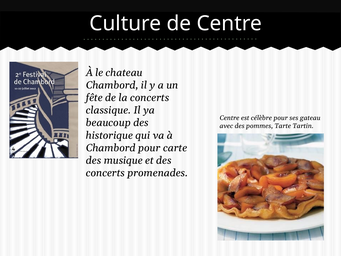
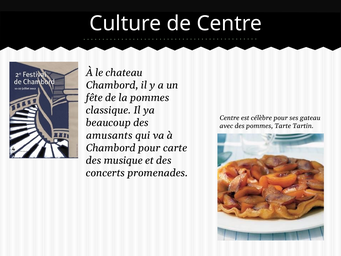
la concerts: concerts -> pommes (150, 98)
historique: historique -> amusants (109, 135)
